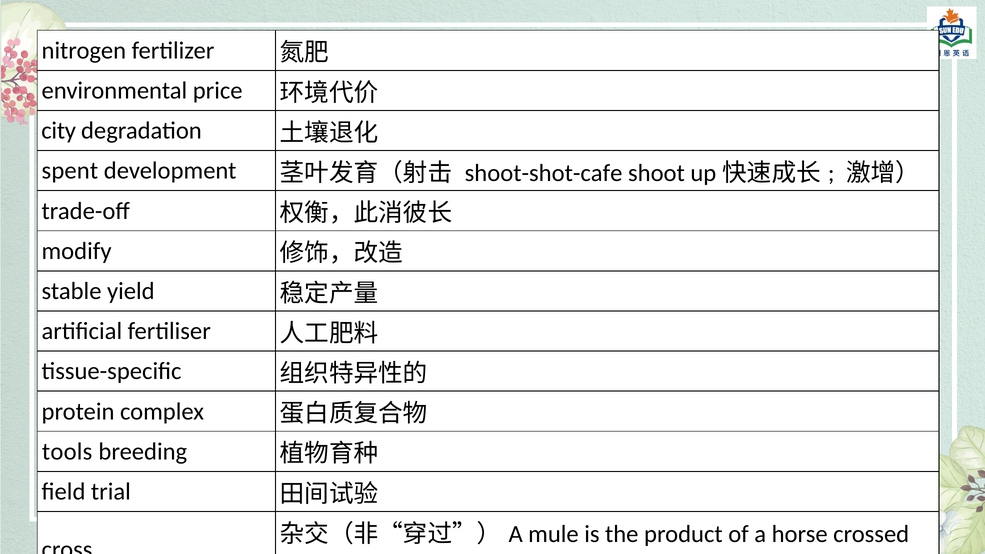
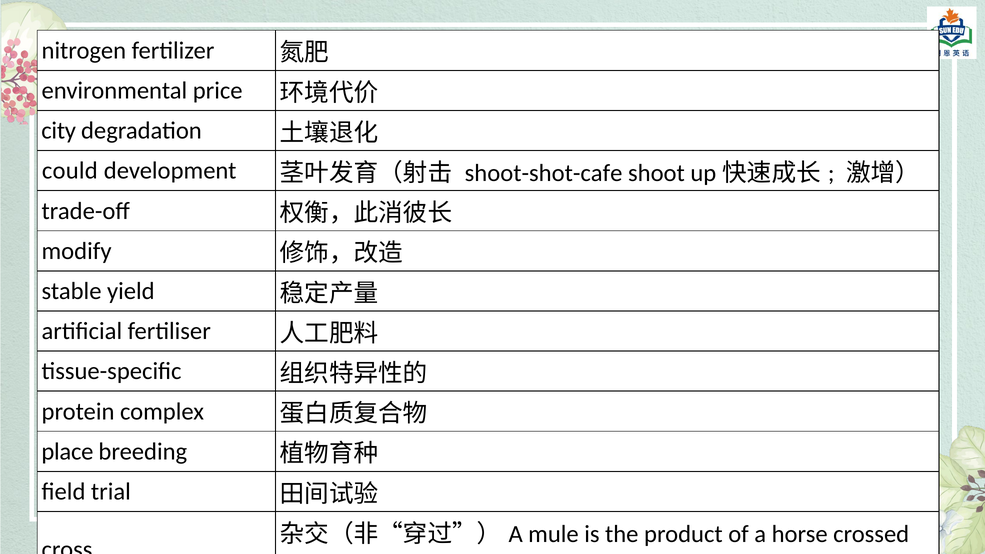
spent: spent -> could (70, 171)
tools: tools -> place (67, 452)
